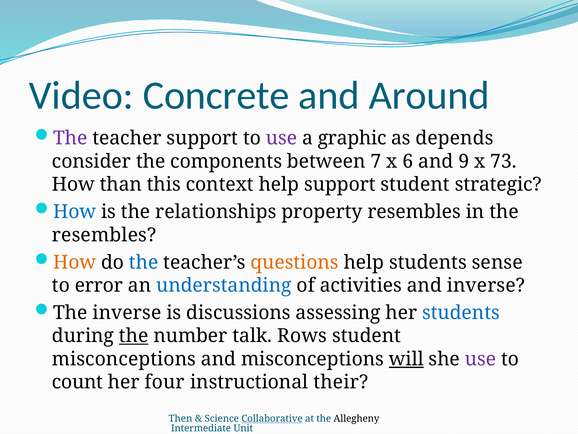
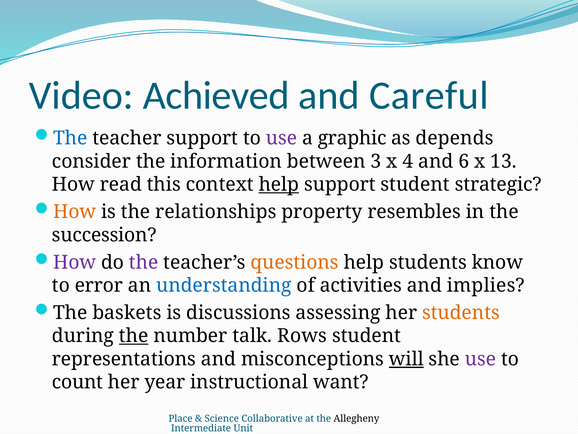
Concrete: Concrete -> Achieved (216, 95)
Around: Around -> Careful (429, 95)
The colour: purple -> blue (70, 138)
components: components -> information (226, 161)
7: 7 -> 3 (376, 161)
6: 6 -> 4 (408, 161)
9: 9 -> 6 (464, 161)
73: 73 -> 13 (503, 161)
than: than -> read (121, 184)
help underline: none -> present (279, 184)
How colour: blue -> orange (75, 212)
resembles: resembles -> succession (104, 235)
How colour: orange -> purple (75, 262)
the colour: blue -> purple (144, 262)
sense: sense -> know (497, 262)
and inverse: inverse -> implies (486, 285)
The inverse: inverse -> baskets (127, 312)
students colour: blue -> orange (461, 312)
misconceptions: misconceptions -> representations (124, 359)
four: four -> year (165, 382)
their: their -> want (341, 382)
Then: Then -> Place (181, 418)
Collaborative underline: present -> none (272, 418)
